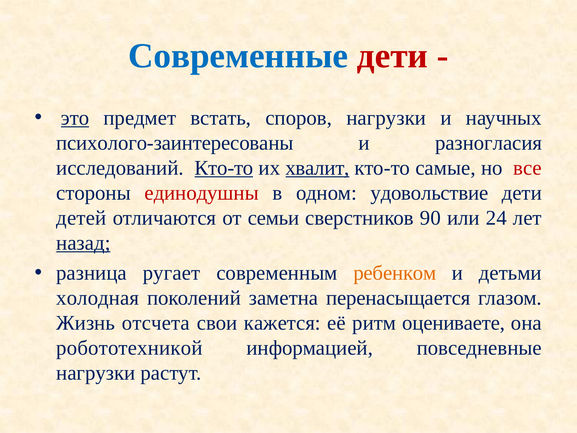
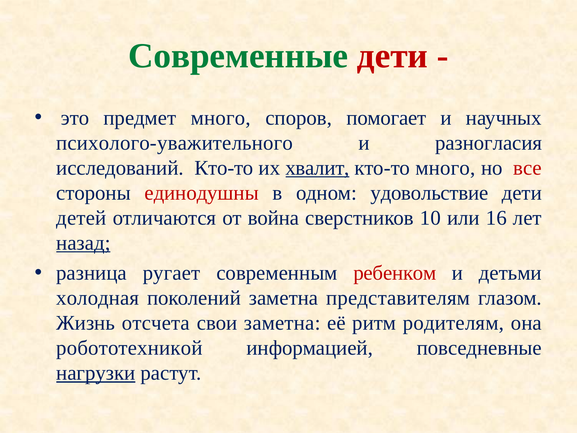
Современные colour: blue -> green (238, 56)
это underline: present -> none (75, 118)
предмет встать: встать -> много (221, 118)
споров нагрузки: нагрузки -> помогает (386, 118)
психолого-заинтересованы: психолого-заинтересованы -> психолого-уважительного (175, 143)
Кто-то underline: present -> none (224, 168)
кто-то самые: самые -> много (445, 168)
семьи: семьи -> война (274, 218)
90: 90 -> 10 (430, 218)
24: 24 -> 16 (496, 218)
ребенком colour: orange -> red (395, 273)
перенасыщается: перенасыщается -> представителям (398, 298)
свои кажется: кажется -> заметна (282, 323)
оцениваете: оцениваете -> родителям (453, 323)
нагрузки underline: none -> present (96, 373)
